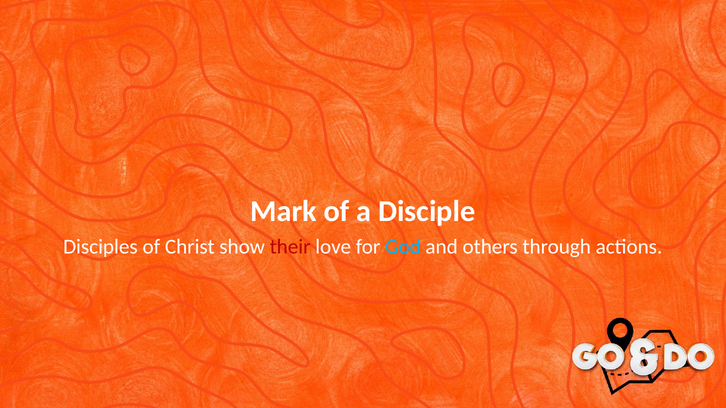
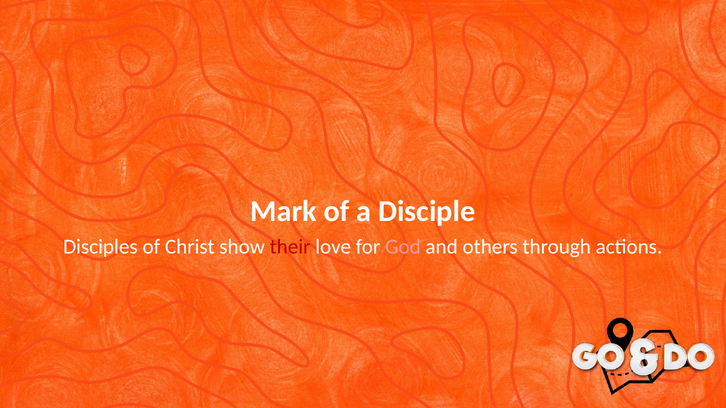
God colour: light blue -> pink (403, 247)
